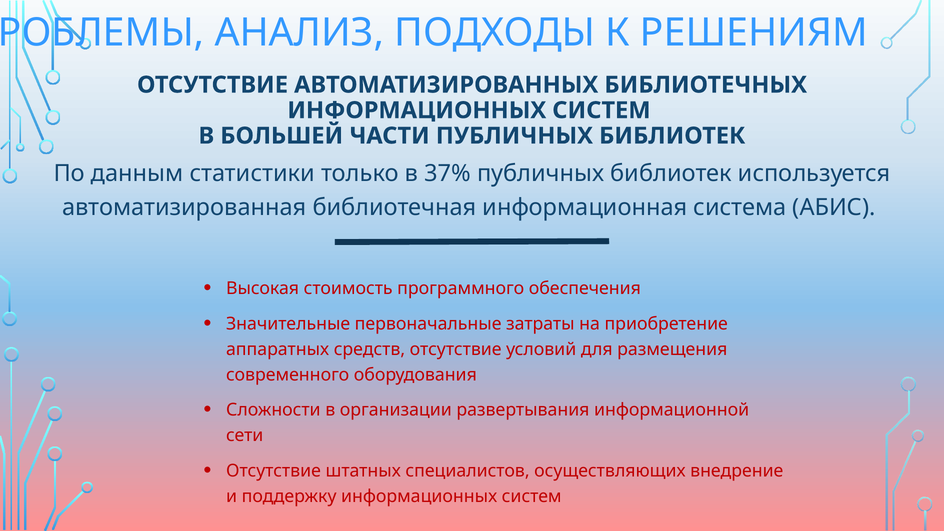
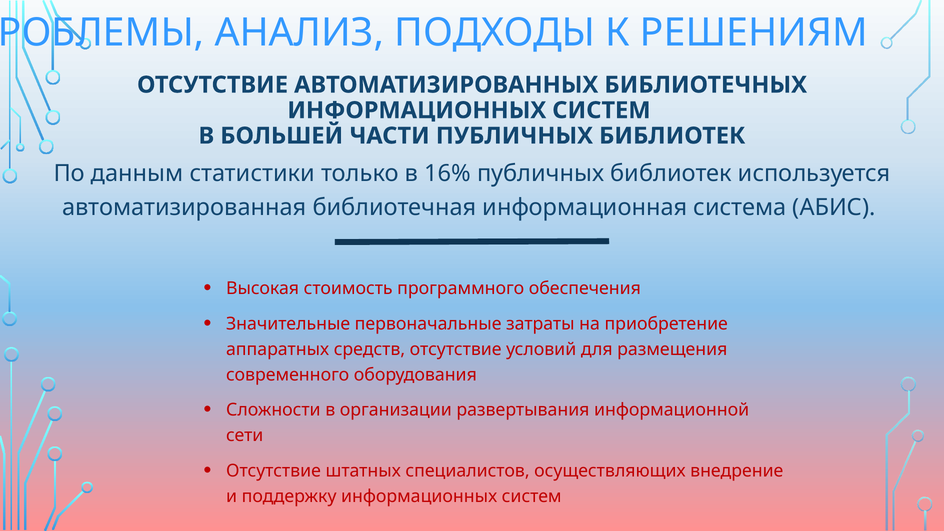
37%: 37% -> 16% (448, 173)
